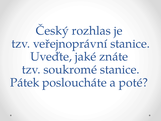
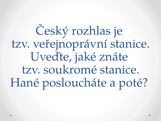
Pátek: Pátek -> Hané (25, 82)
